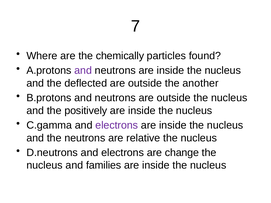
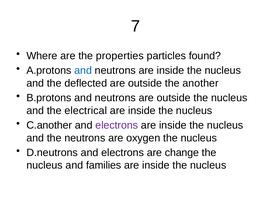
chemically: chemically -> properties (120, 56)
and colour: purple -> blue (83, 71)
positively: positively -> electrical (86, 111)
C.gamma: C.gamma -> C.another (49, 125)
relative: relative -> oxygen (143, 138)
